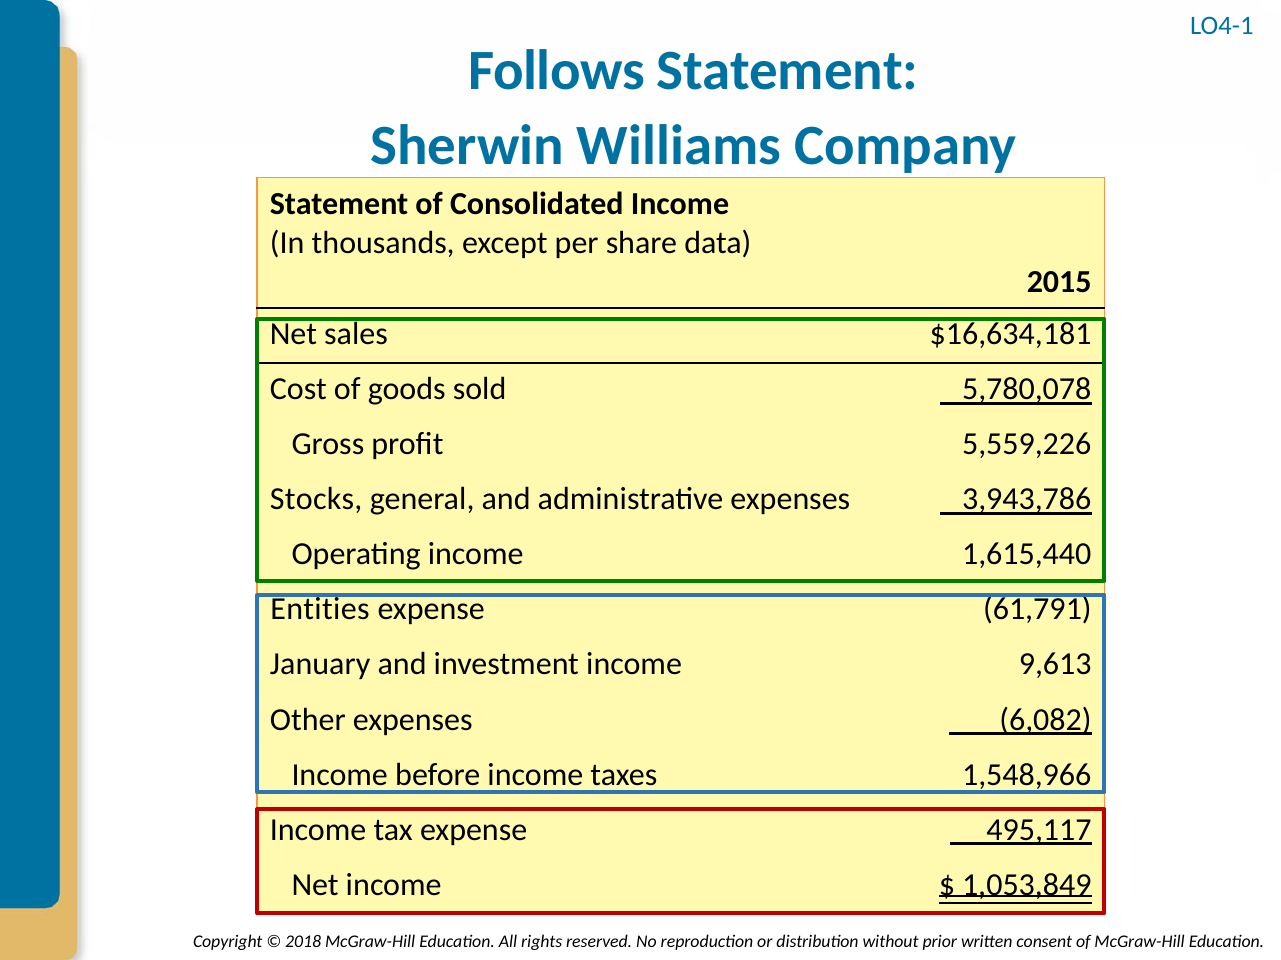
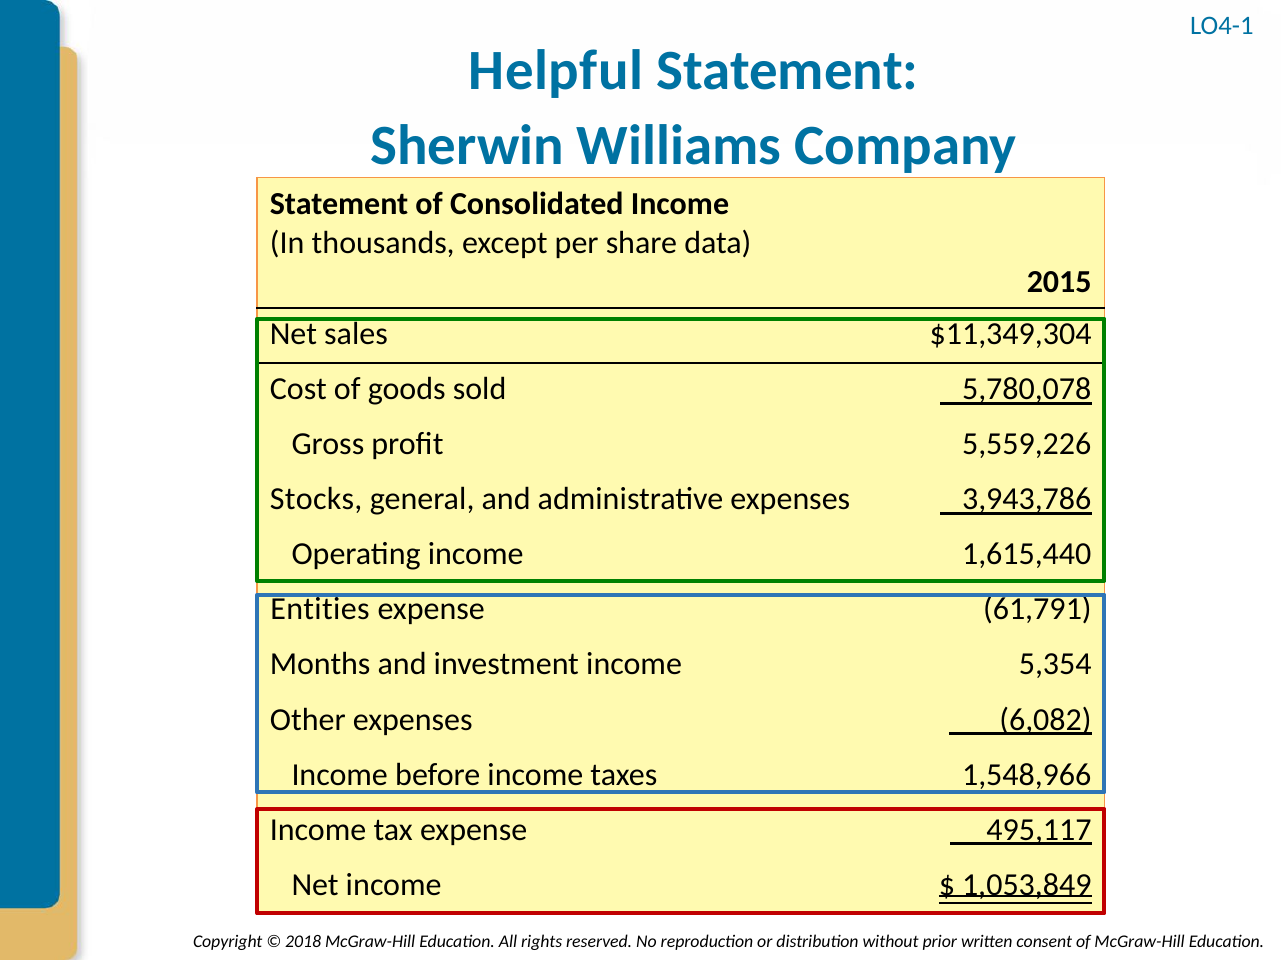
Follows: Follows -> Helpful (556, 71)
$16,634,181: $16,634,181 -> $11,349,304 (1011, 334)
January: January -> Months (320, 665)
9,613: 9,613 -> 5,354 (1055, 665)
